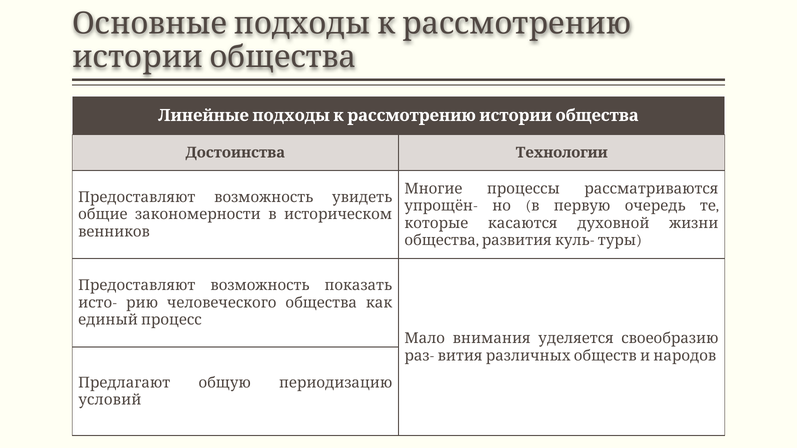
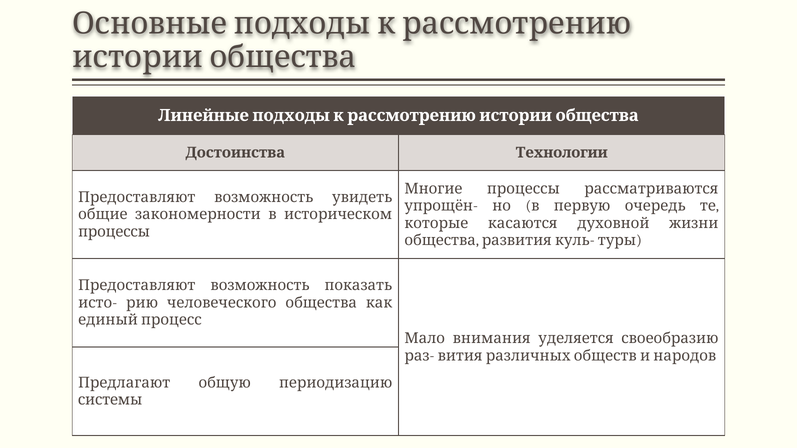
венников: венников -> процессы (114, 232)
условий: условий -> системы (110, 400)
